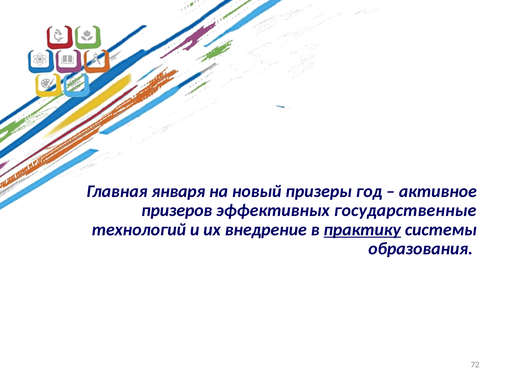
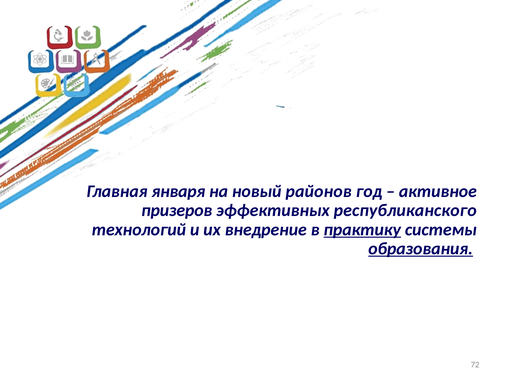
призеры: призеры -> районов (319, 192)
государственные: государственные -> республиканского (405, 211)
образования underline: none -> present (421, 249)
